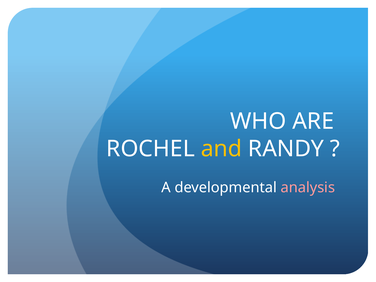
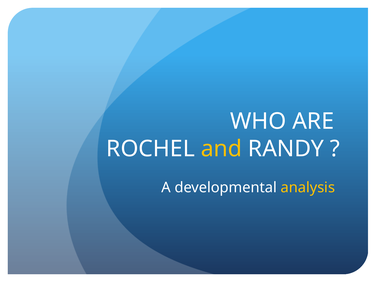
analysis colour: pink -> yellow (308, 188)
